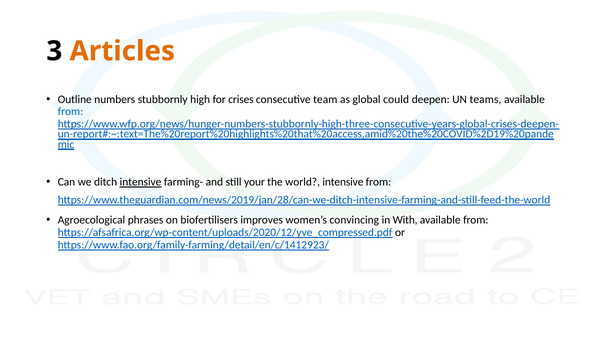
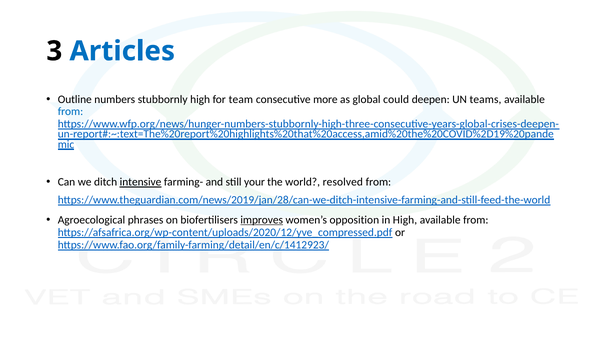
Articles colour: orange -> blue (122, 51)
crises: crises -> team (241, 99)
team: team -> more (325, 99)
world intensive: intensive -> resolved (343, 182)
improves underline: none -> present (262, 220)
convincing: convincing -> opposition (354, 220)
in With: With -> High (405, 220)
